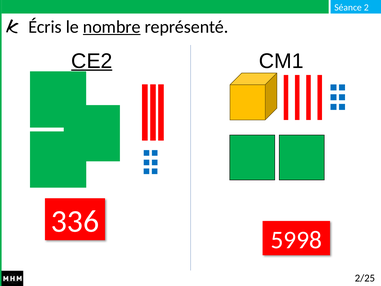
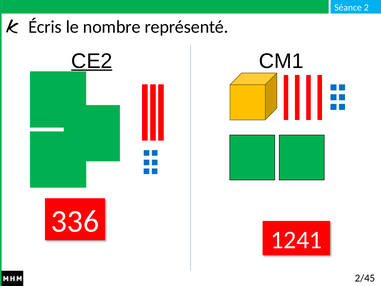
nombre underline: present -> none (112, 27)
5998: 5998 -> 1241 (296, 240)
2/25: 2/25 -> 2/45 (365, 278)
